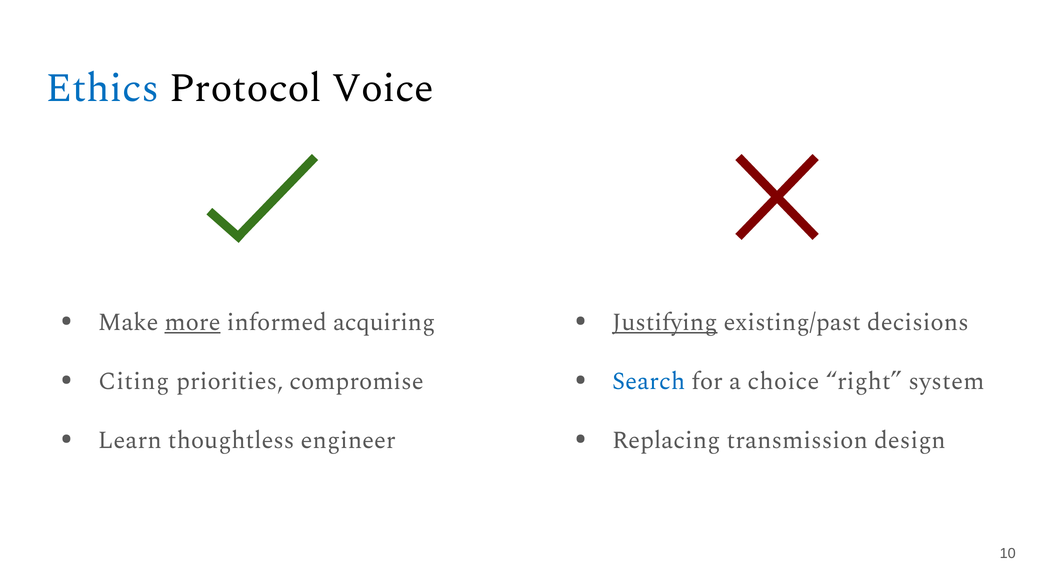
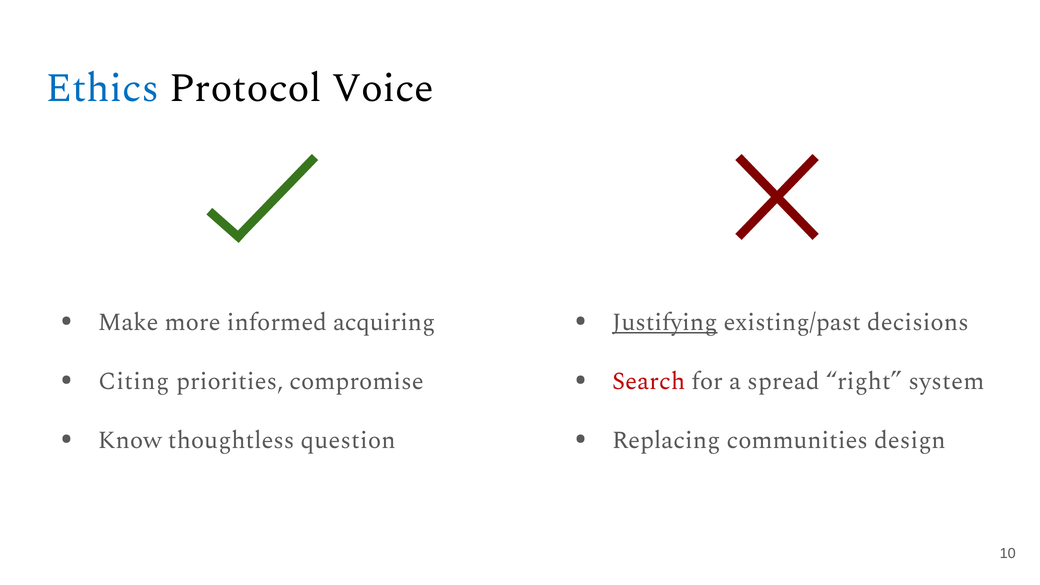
more underline: present -> none (193, 322)
Search colour: blue -> red (649, 381)
choice: choice -> spread (783, 381)
Learn: Learn -> Know (130, 440)
engineer: engineer -> question (348, 440)
transmission: transmission -> communities (797, 440)
